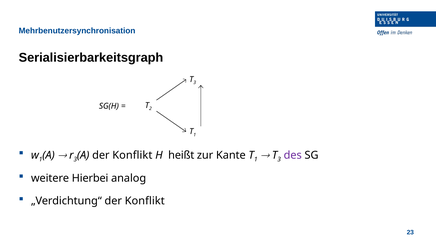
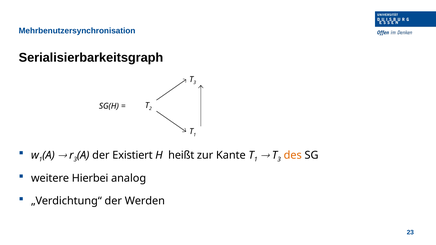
Konflikt: Konflikt -> Existiert (132, 155)
des colour: purple -> orange (293, 155)
„Verdichtung“ der Konflikt: Konflikt -> Werden (145, 201)
